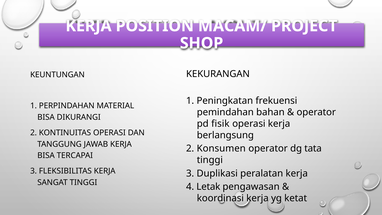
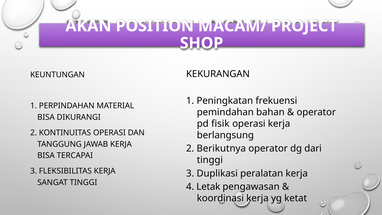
KERJA: KERJA -> AKAN (88, 26)
Konsumen: Konsumen -> Berikutnya (221, 148)
tata: tata -> dari (313, 148)
